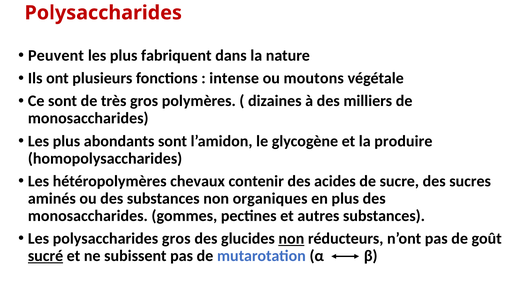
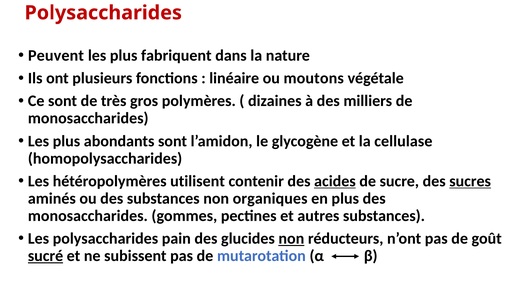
intense: intense -> linéaire (234, 78)
produire: produire -> cellulase (403, 141)
chevaux: chevaux -> utilisent (198, 181)
acides underline: none -> present (335, 181)
sucres underline: none -> present (470, 181)
polysaccharides gros: gros -> pain (176, 238)
